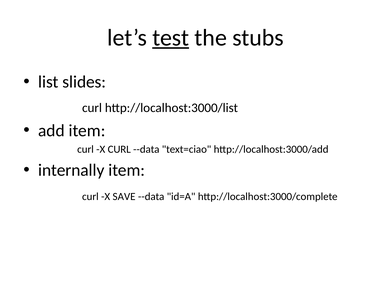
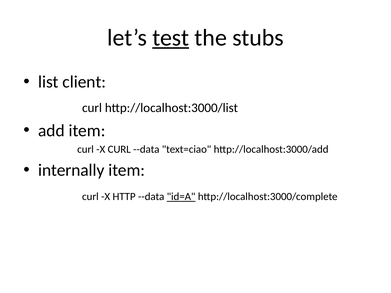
slides: slides -> client (84, 82)
SAVE: SAVE -> HTTP (124, 197)
id=A underline: none -> present (181, 197)
